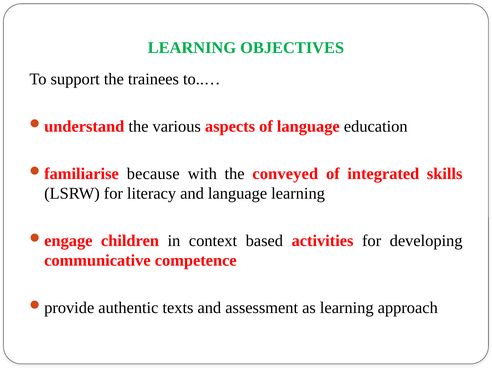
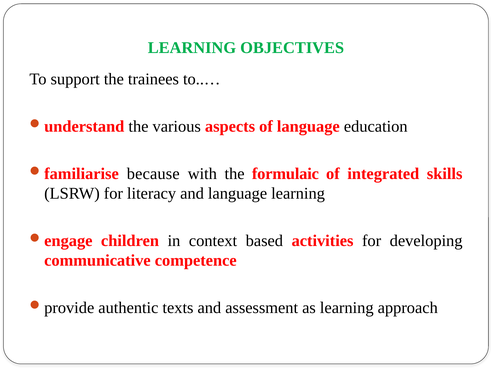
conveyed: conveyed -> formulaic (285, 174)
